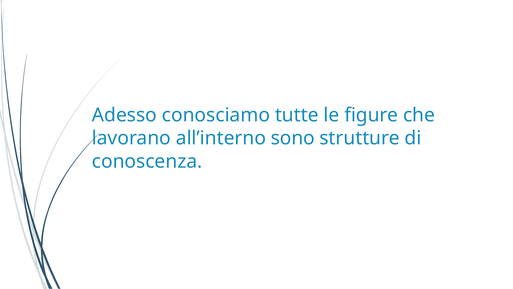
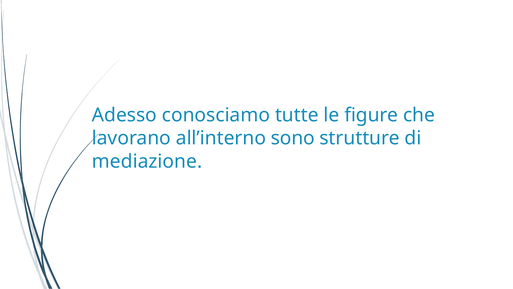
conoscenza: conoscenza -> mediazione (147, 161)
